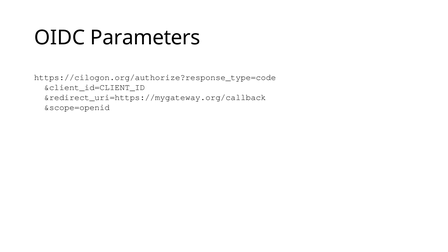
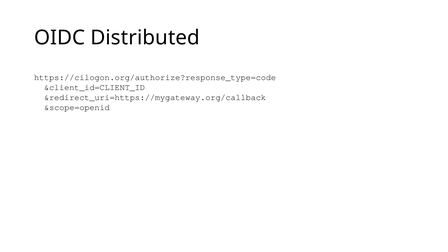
Parameters: Parameters -> Distributed (145, 38)
